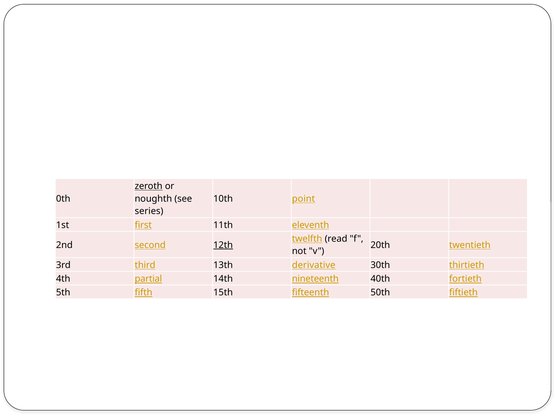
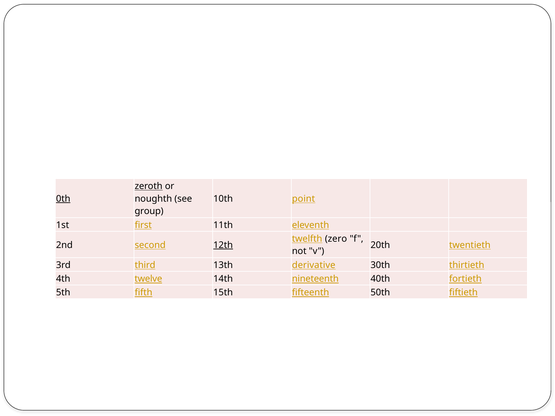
0th underline: none -> present (63, 199)
series: series -> group (149, 211)
read: read -> zero (336, 239)
partial: partial -> twelve (148, 279)
